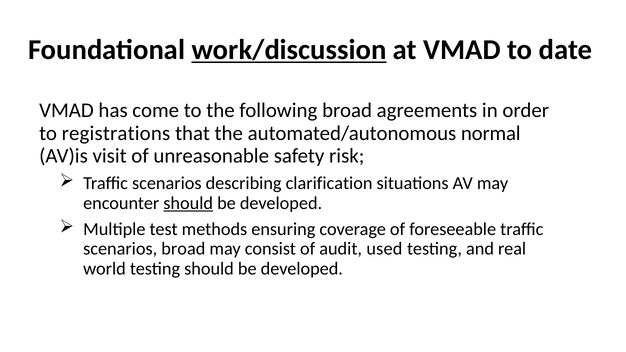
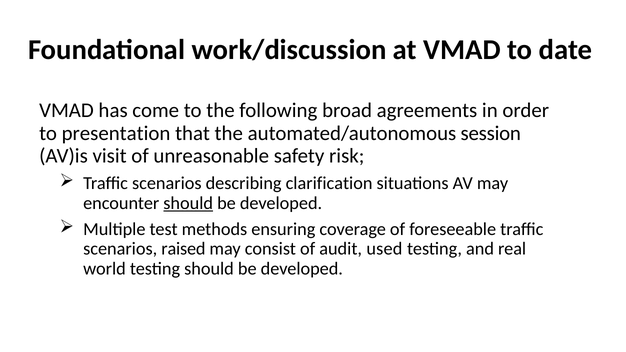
work/discussion underline: present -> none (289, 50)
registrations: registrations -> presentation (116, 133)
normal: normal -> session (491, 133)
scenarios broad: broad -> raised (183, 249)
